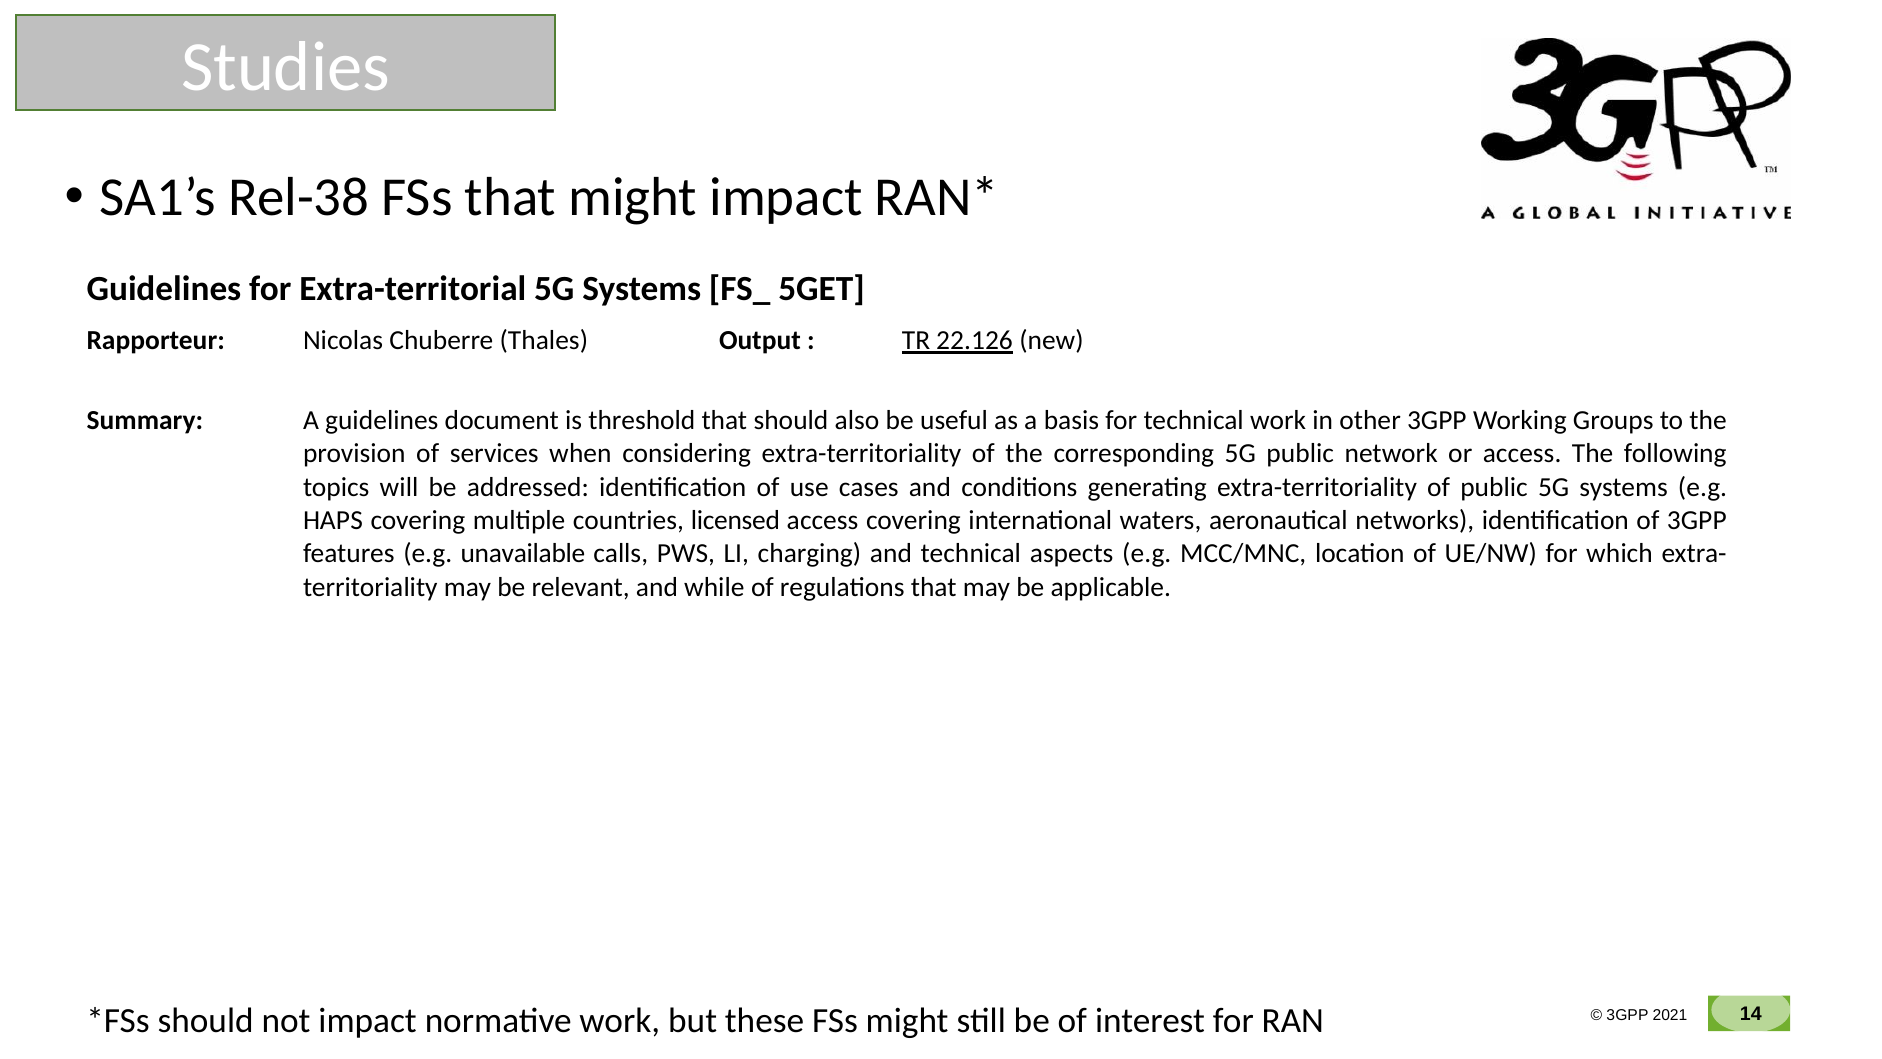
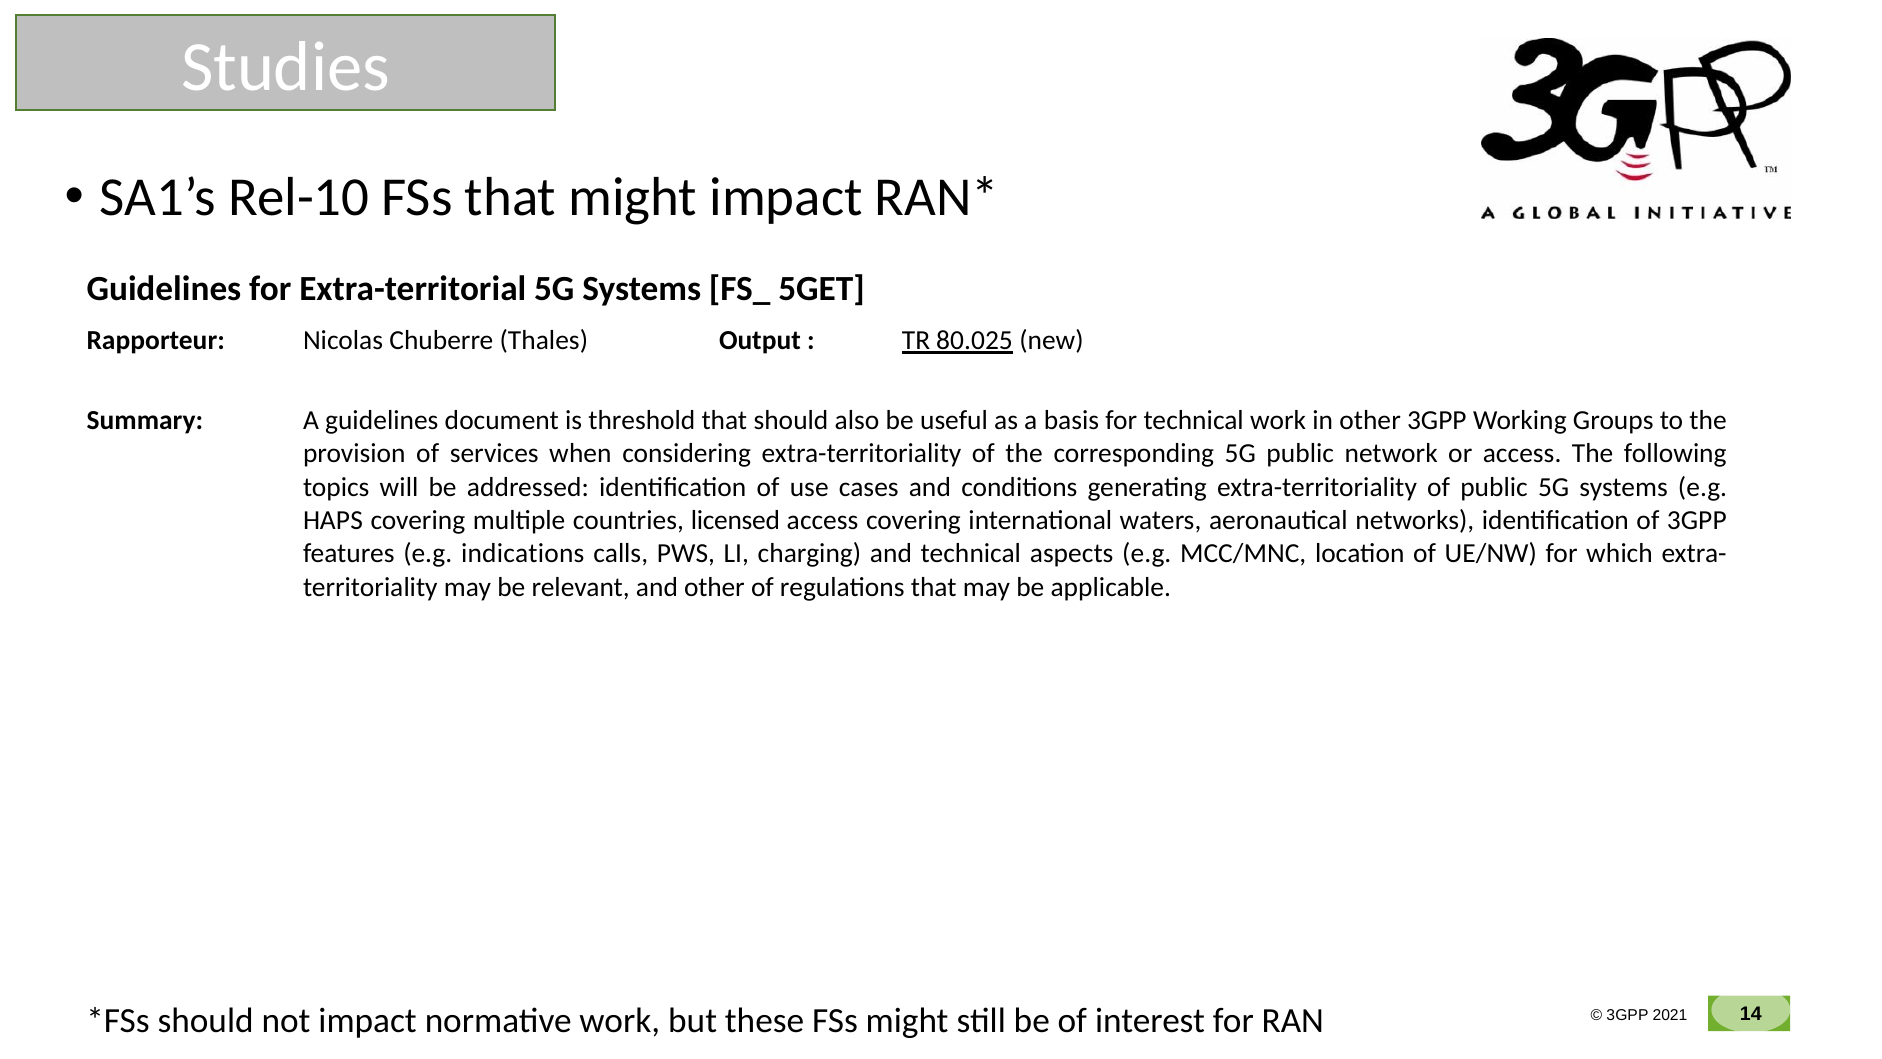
Rel-38: Rel-38 -> Rel-10 (299, 197)
22.126: 22.126 -> 80.025 (975, 340)
unavailable: unavailable -> indications (523, 554)
and while: while -> other (714, 587)
